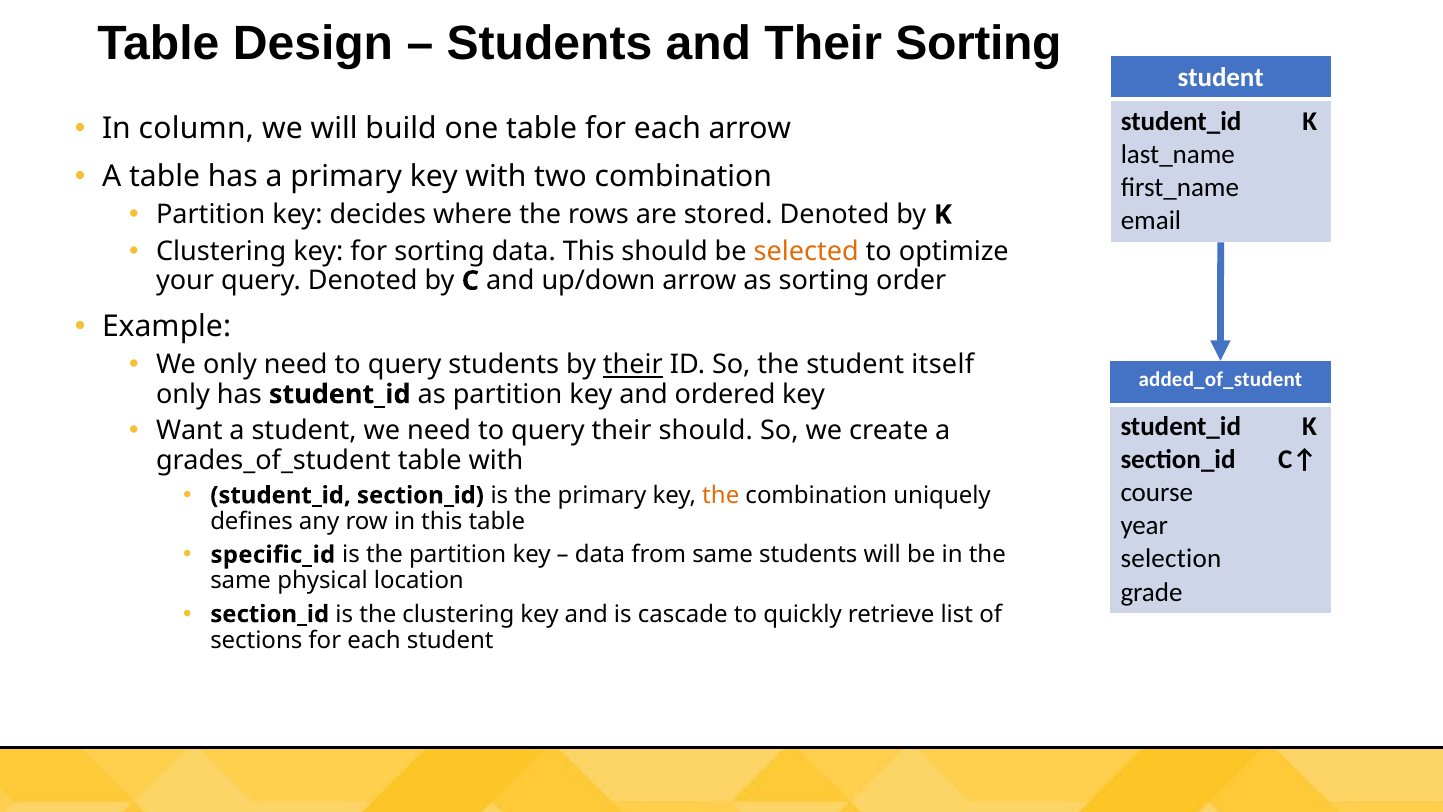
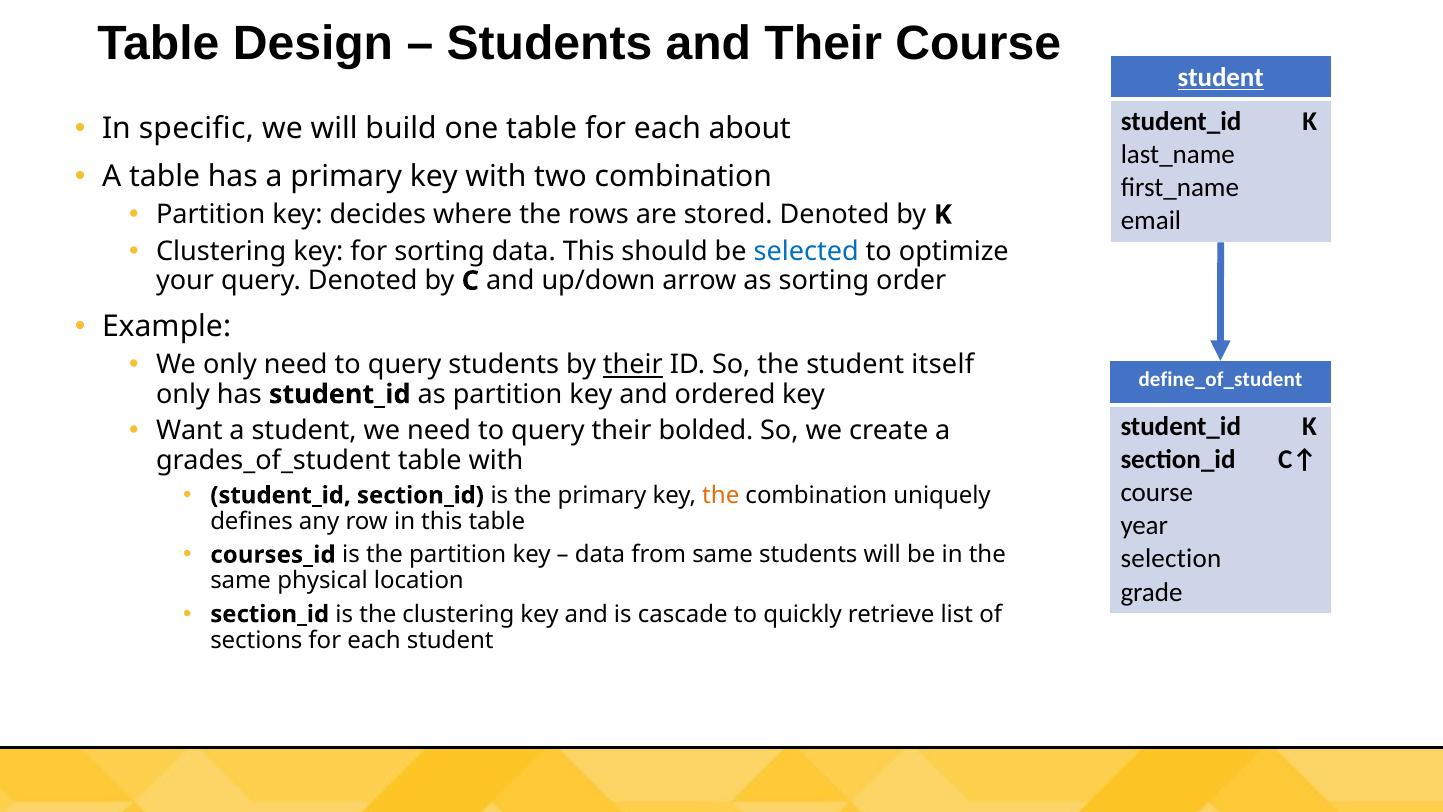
Their Sorting: Sorting -> Course (978, 44)
student underline: none -> present (1221, 78)
column: column -> specific (196, 129)
each arrow: arrow -> about (750, 129)
selected colour: orange -> blue (806, 251)
added_of_student: added_of_student -> define_of_student (1220, 379)
their should: should -> bolded (706, 431)
specific_id: specific_id -> courses_id (273, 555)
